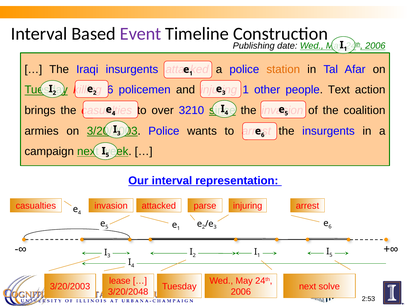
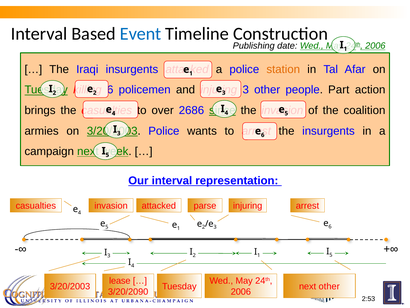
Event colour: purple -> blue (141, 34)
1: 1 -> 3 (246, 90)
Text: Text -> Part (339, 90)
3210: 3210 -> 2686 (191, 110)
next solve: solve -> other (329, 286)
3/20/2048: 3/20/2048 -> 3/20/2090 (128, 291)
